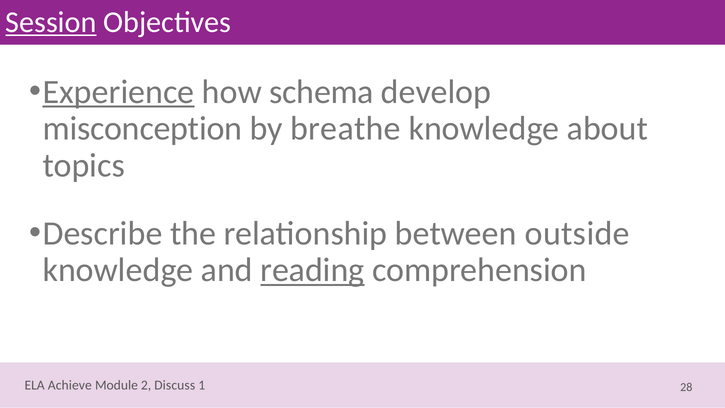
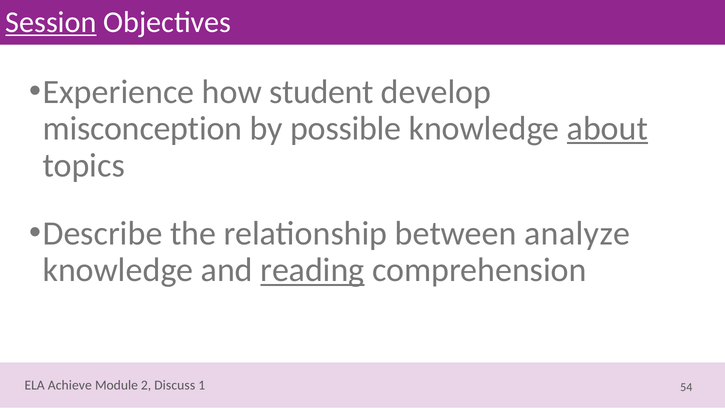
Experience underline: present -> none (118, 92)
schema: schema -> student (322, 92)
breathe: breathe -> possible (346, 129)
about underline: none -> present (607, 129)
outside: outside -> analyze (577, 233)
28: 28 -> 54 (686, 387)
